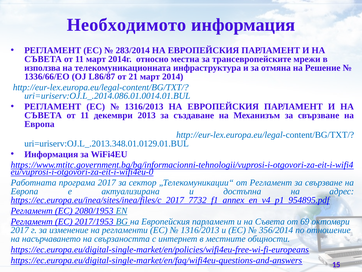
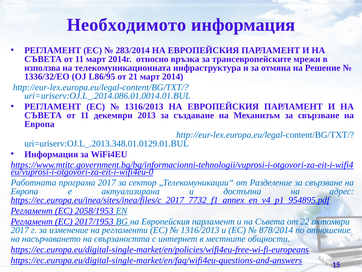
местна: местна -> връзка (185, 59)
1336/66/ЕО: 1336/66/ЕО -> 1336/32/ЕО (47, 76)
L86/87: L86/87 -> L86/95 (102, 76)
от Регламент: Регламент -> Разделение (271, 182)
2080/1953: 2080/1953 -> 2058/1953 (94, 210)
69: 69 -> 22 (305, 221)
356/2014: 356/2014 -> 878/2014 (276, 230)
